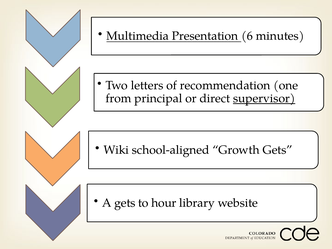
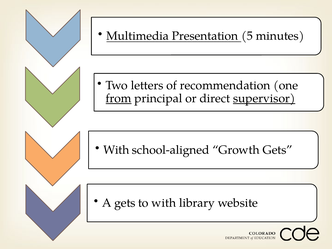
6: 6 -> 5 (247, 36)
from underline: none -> present (119, 98)
Wiki: Wiki -> With (116, 150)
to hour: hour -> with (164, 203)
